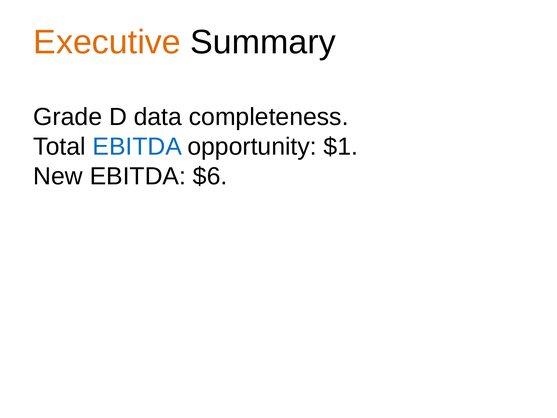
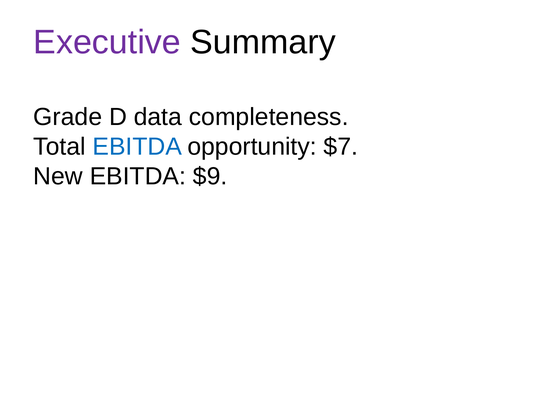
Executive colour: orange -> purple (107, 42)
$1: $1 -> $7 (341, 147)
$6: $6 -> $9 (210, 176)
